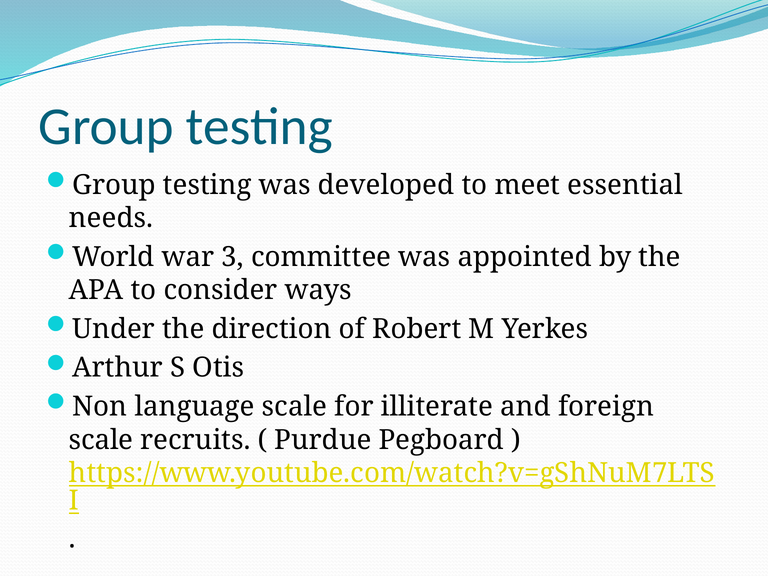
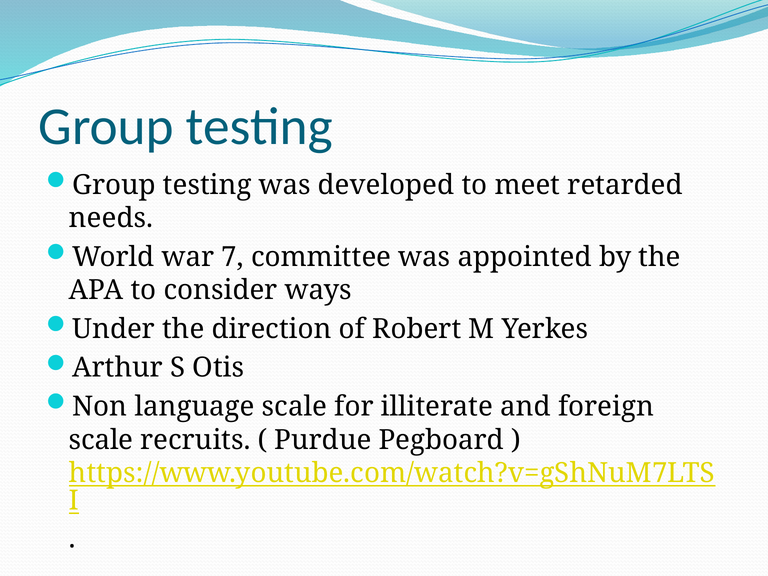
essential: essential -> retarded (625, 185)
3: 3 -> 7 (233, 257)
